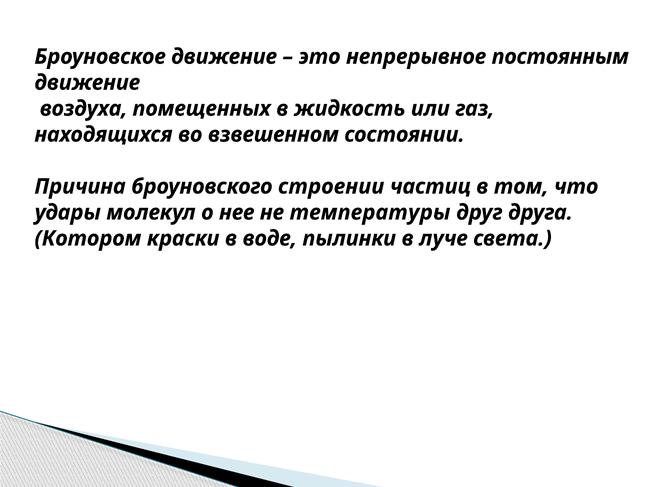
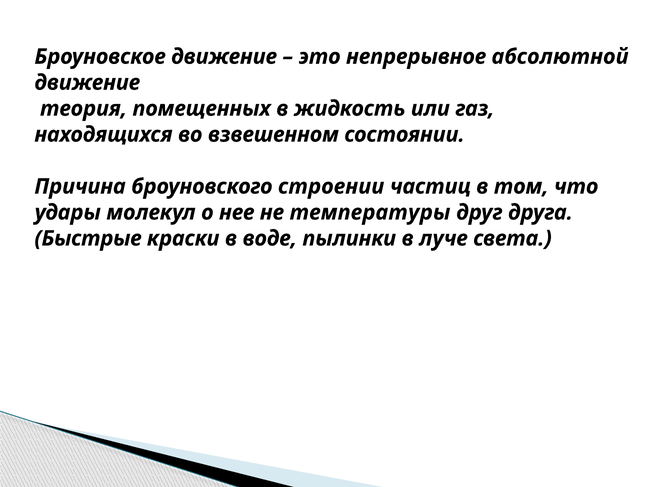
постоянным: постоянным -> абсолютной (560, 57)
воздуха: воздуха -> теория (84, 109)
Котором: Котором -> Быстрые (88, 238)
